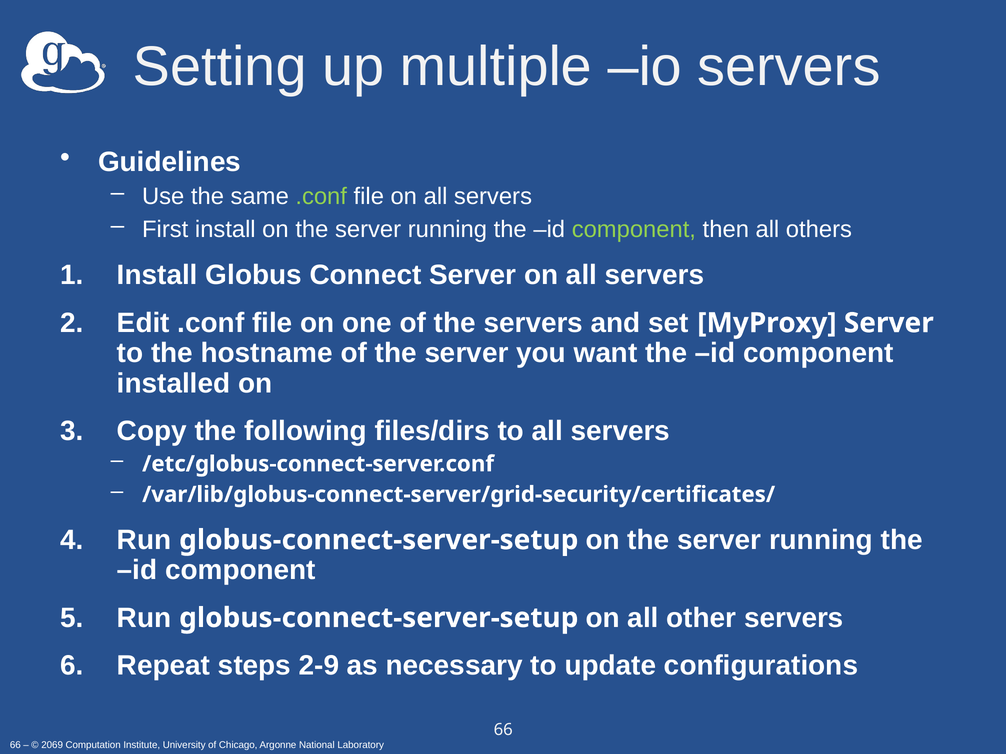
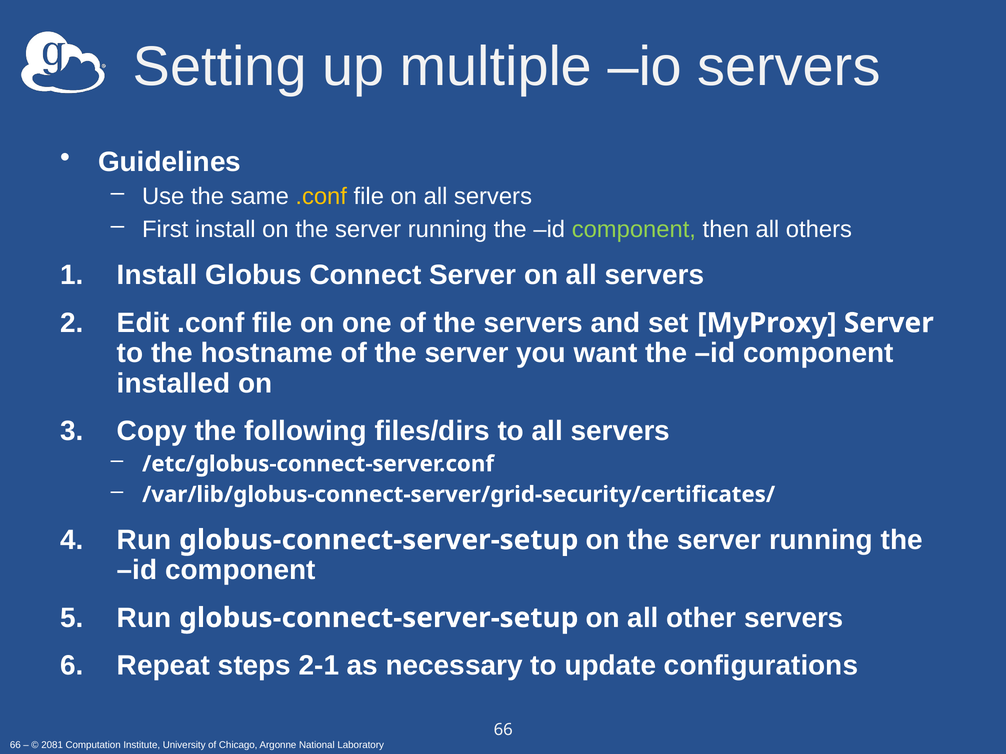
.conf colour: light green -> yellow (321, 197)
2-9: 2-9 -> 2-1 (319, 666)
2069: 2069 -> 2081 (52, 745)
